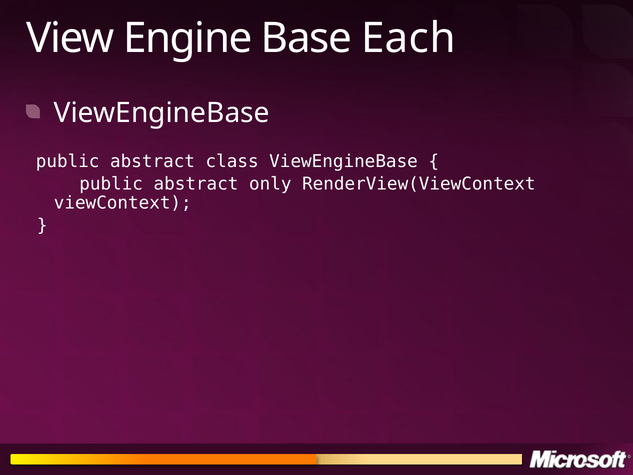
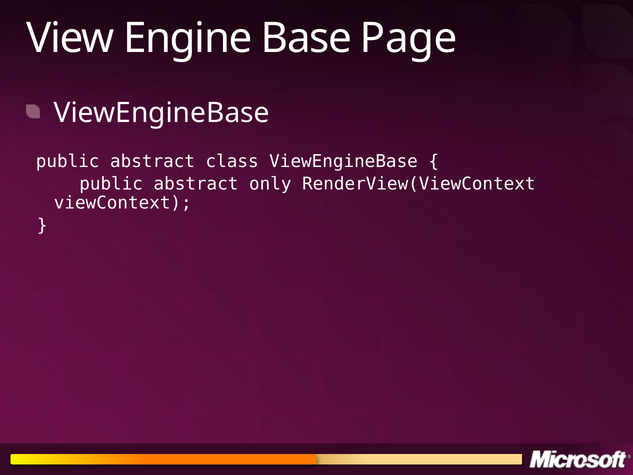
Each: Each -> Page (409, 38)
